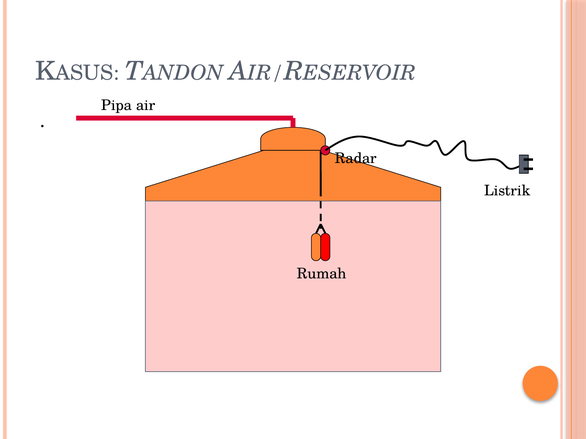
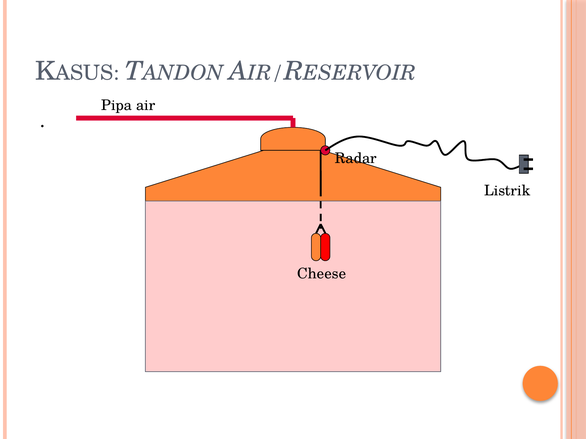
Rumah: Rumah -> Cheese (322, 274)
